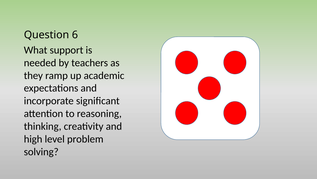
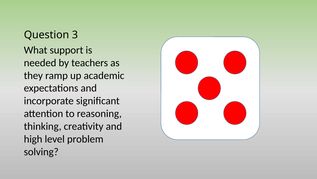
6: 6 -> 3 (75, 35)
